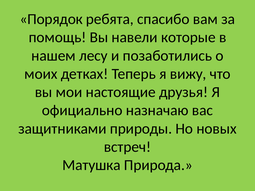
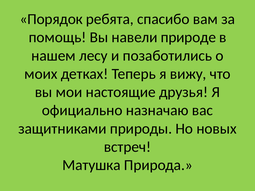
которые: которые -> природе (188, 37)
